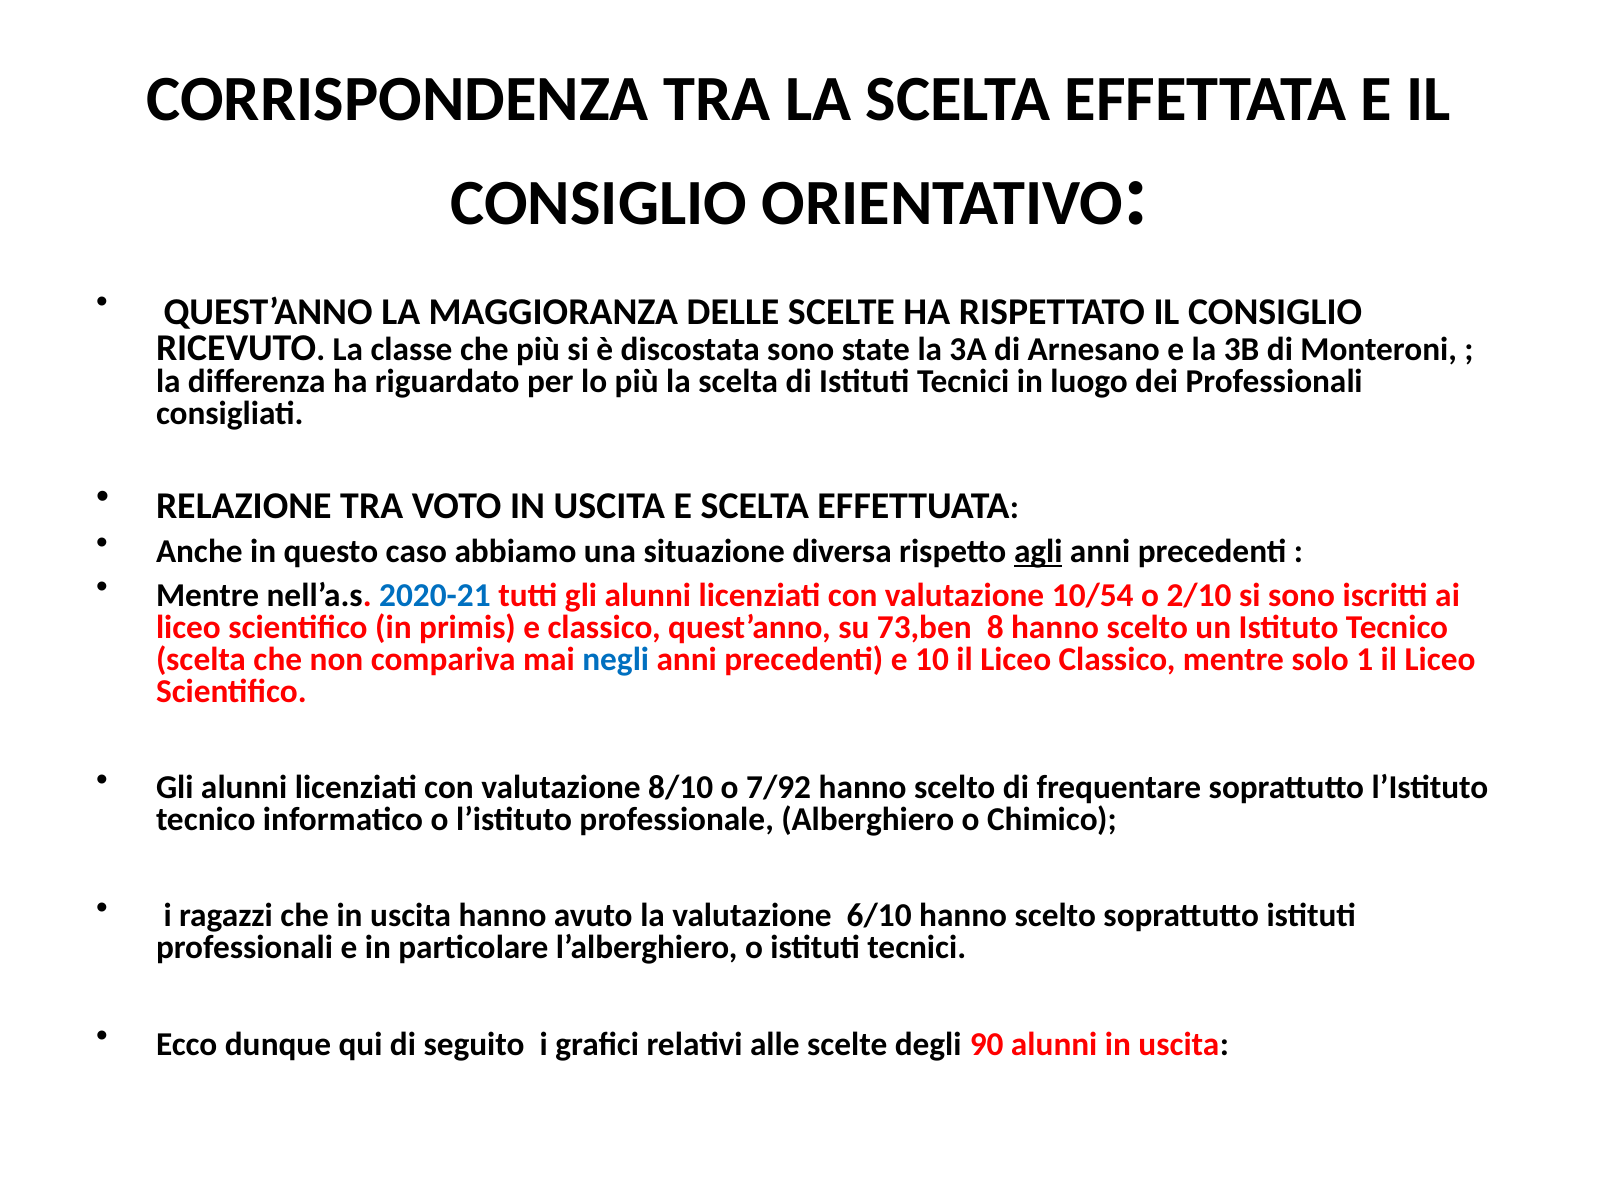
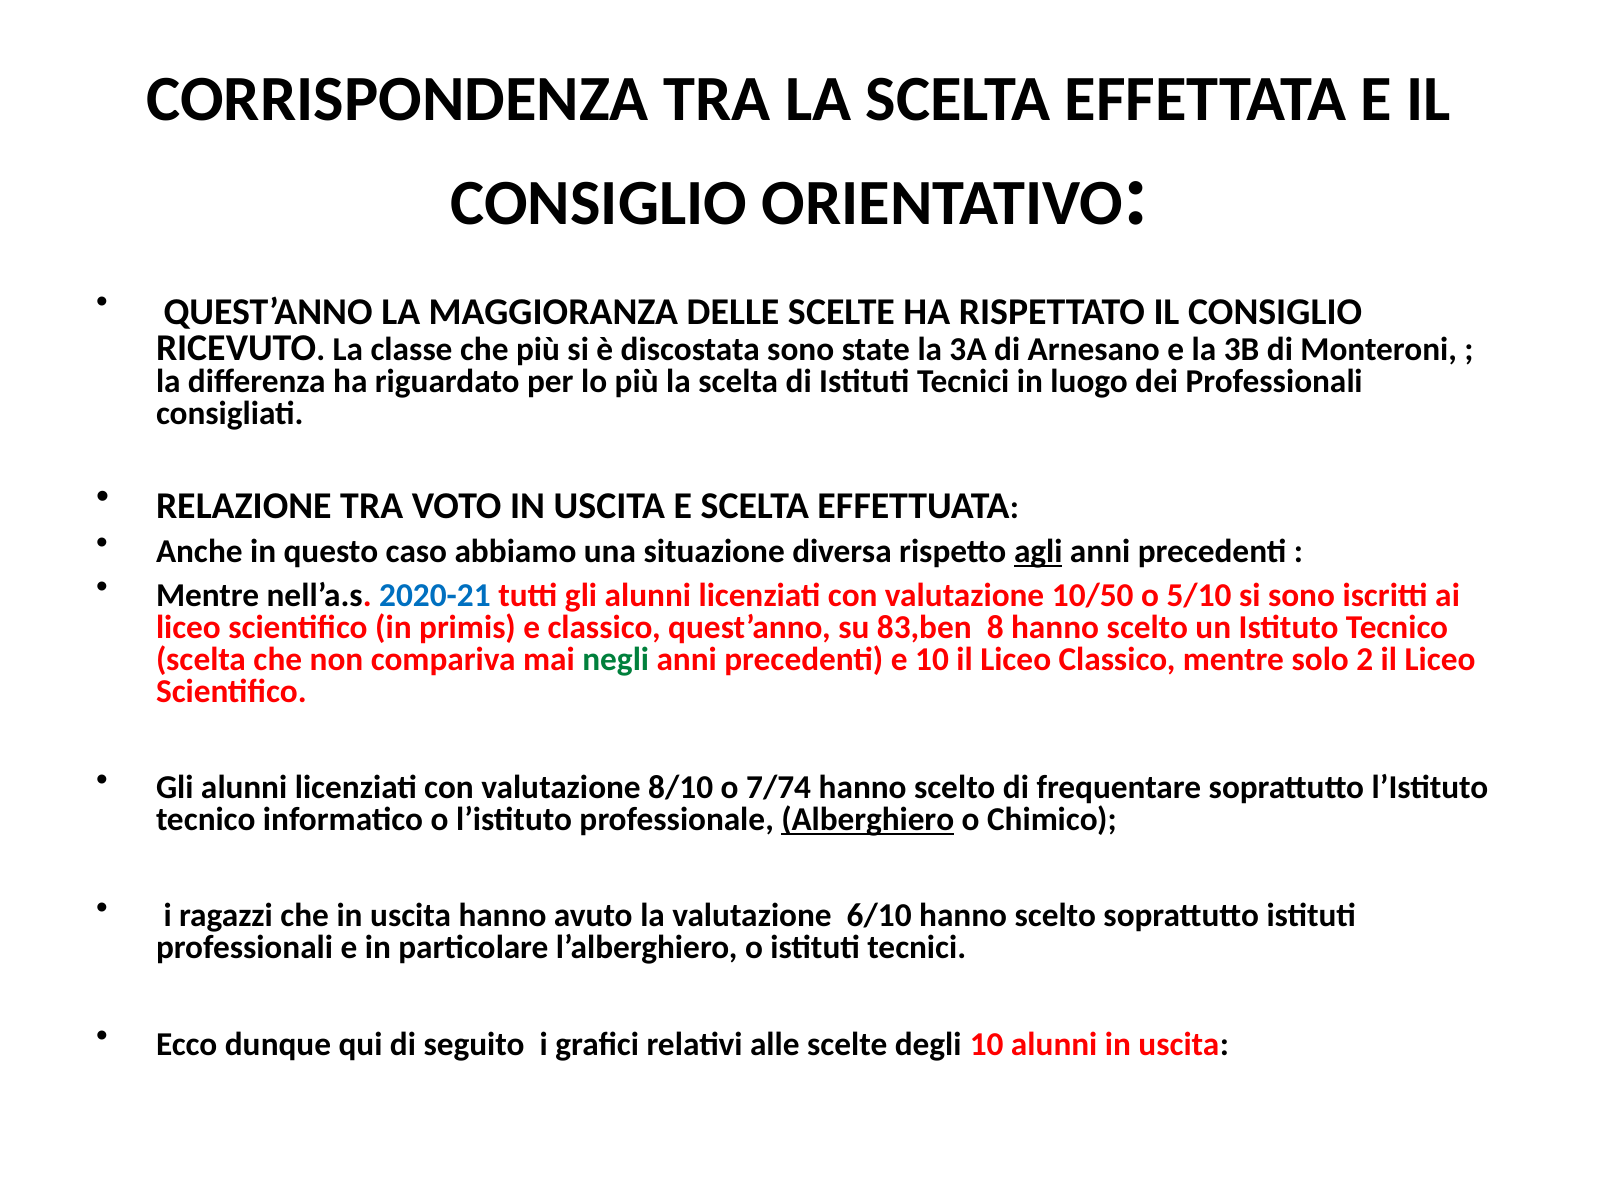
10/54: 10/54 -> 10/50 (1093, 596)
2/10: 2/10 -> 5/10 (1199, 596)
73,ben: 73,ben -> 83,ben (924, 628)
negli colour: blue -> green (616, 660)
1: 1 -> 2 (1365, 660)
7/92: 7/92 -> 7/74 (779, 788)
Alberghiero underline: none -> present (868, 820)
degli 90: 90 -> 10 (987, 1044)
